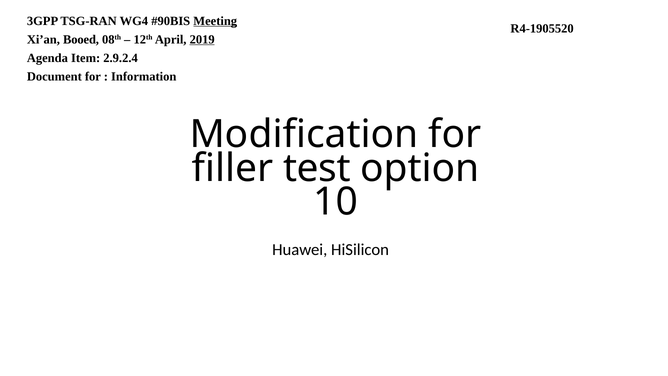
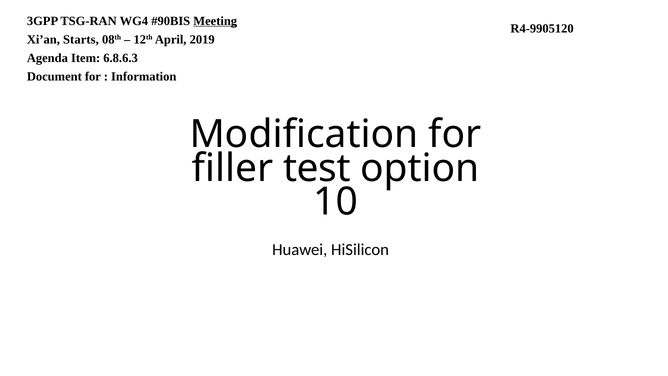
R4-1905520: R4-1905520 -> R4-9905120 (542, 29)
Booed: Booed -> Starts (81, 39)
2019 underline: present -> none (202, 39)
2.9.2.4: 2.9.2.4 -> 6.8.6.3 (121, 58)
